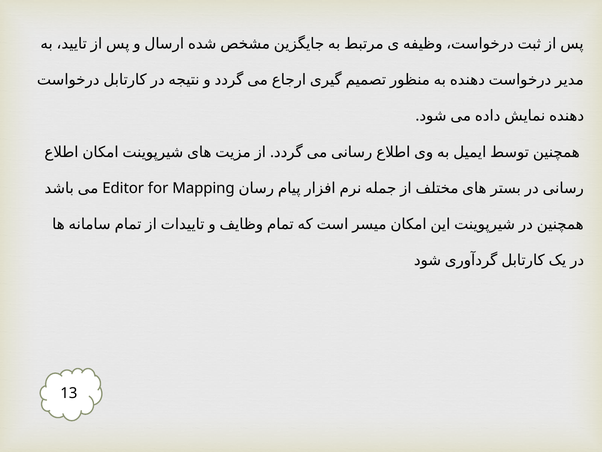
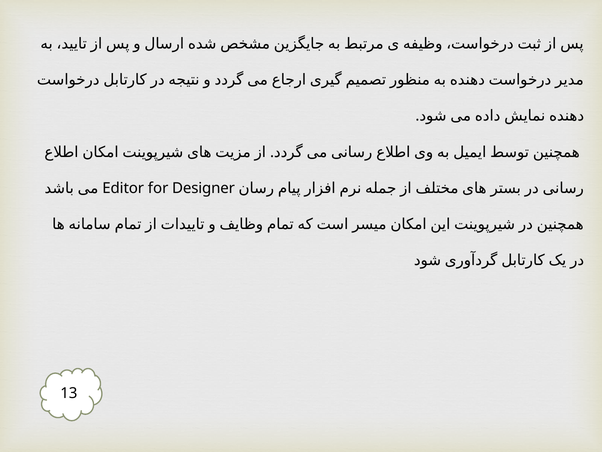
Mapping: Mapping -> Designer (203, 188)
